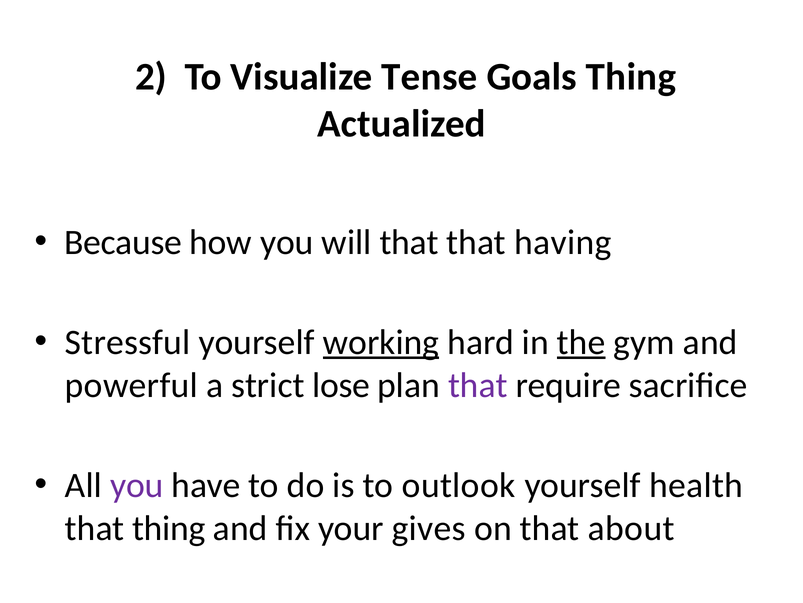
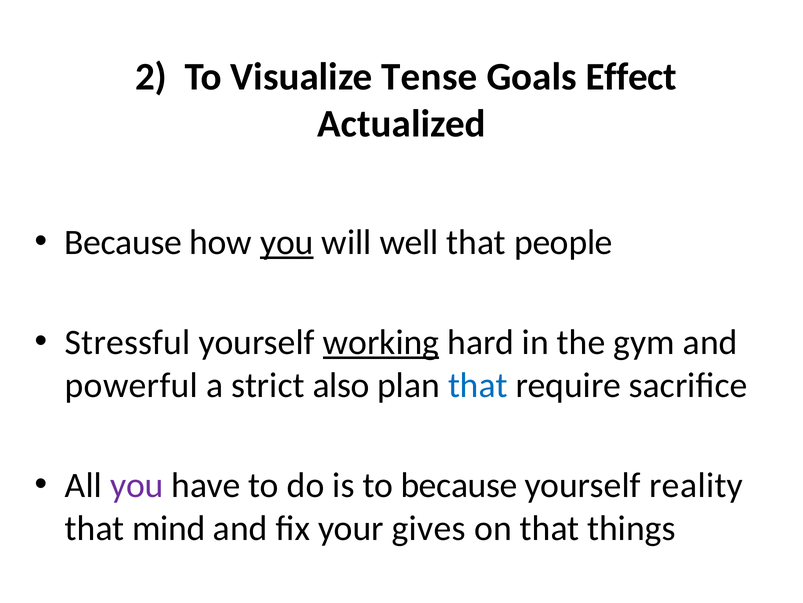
Goals Thing: Thing -> Effect (631, 77)
you underline: none -> present (287, 242)
will that: that -> well (409, 242)
having: having -> people (563, 242)
the underline: present -> none (581, 342)
lose: lose -> also (341, 385)
that colour: purple -> blue (478, 385)
to outlook: outlook -> because (459, 485)
health: health -> reality (696, 485)
that thing: thing -> mind (169, 528)
about: about -> things (631, 528)
